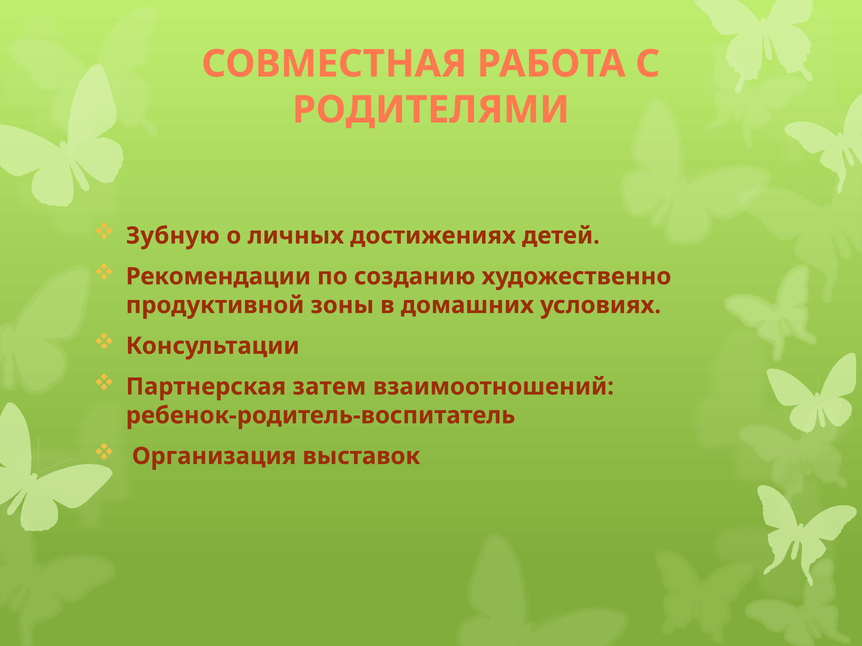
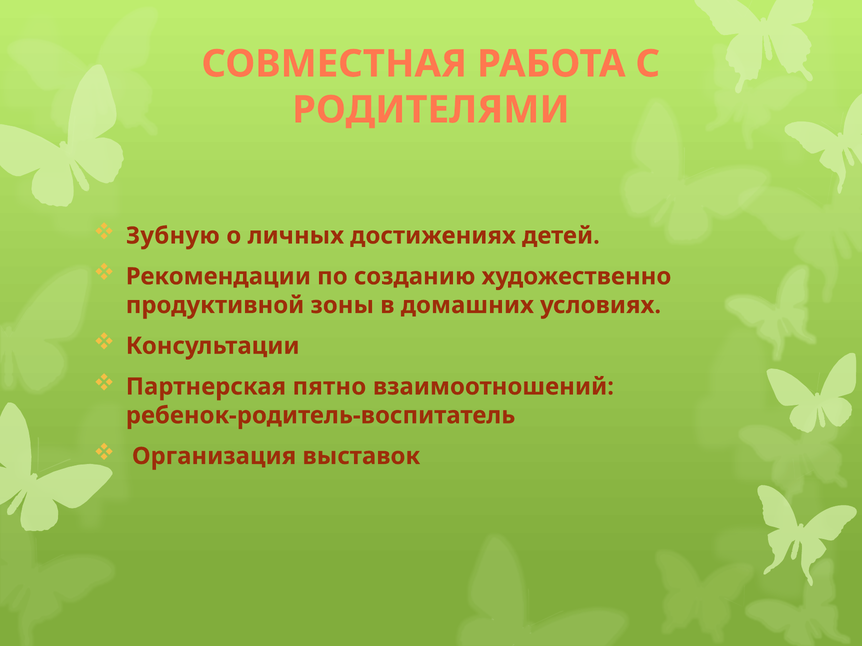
затем: затем -> пятно (329, 387)
